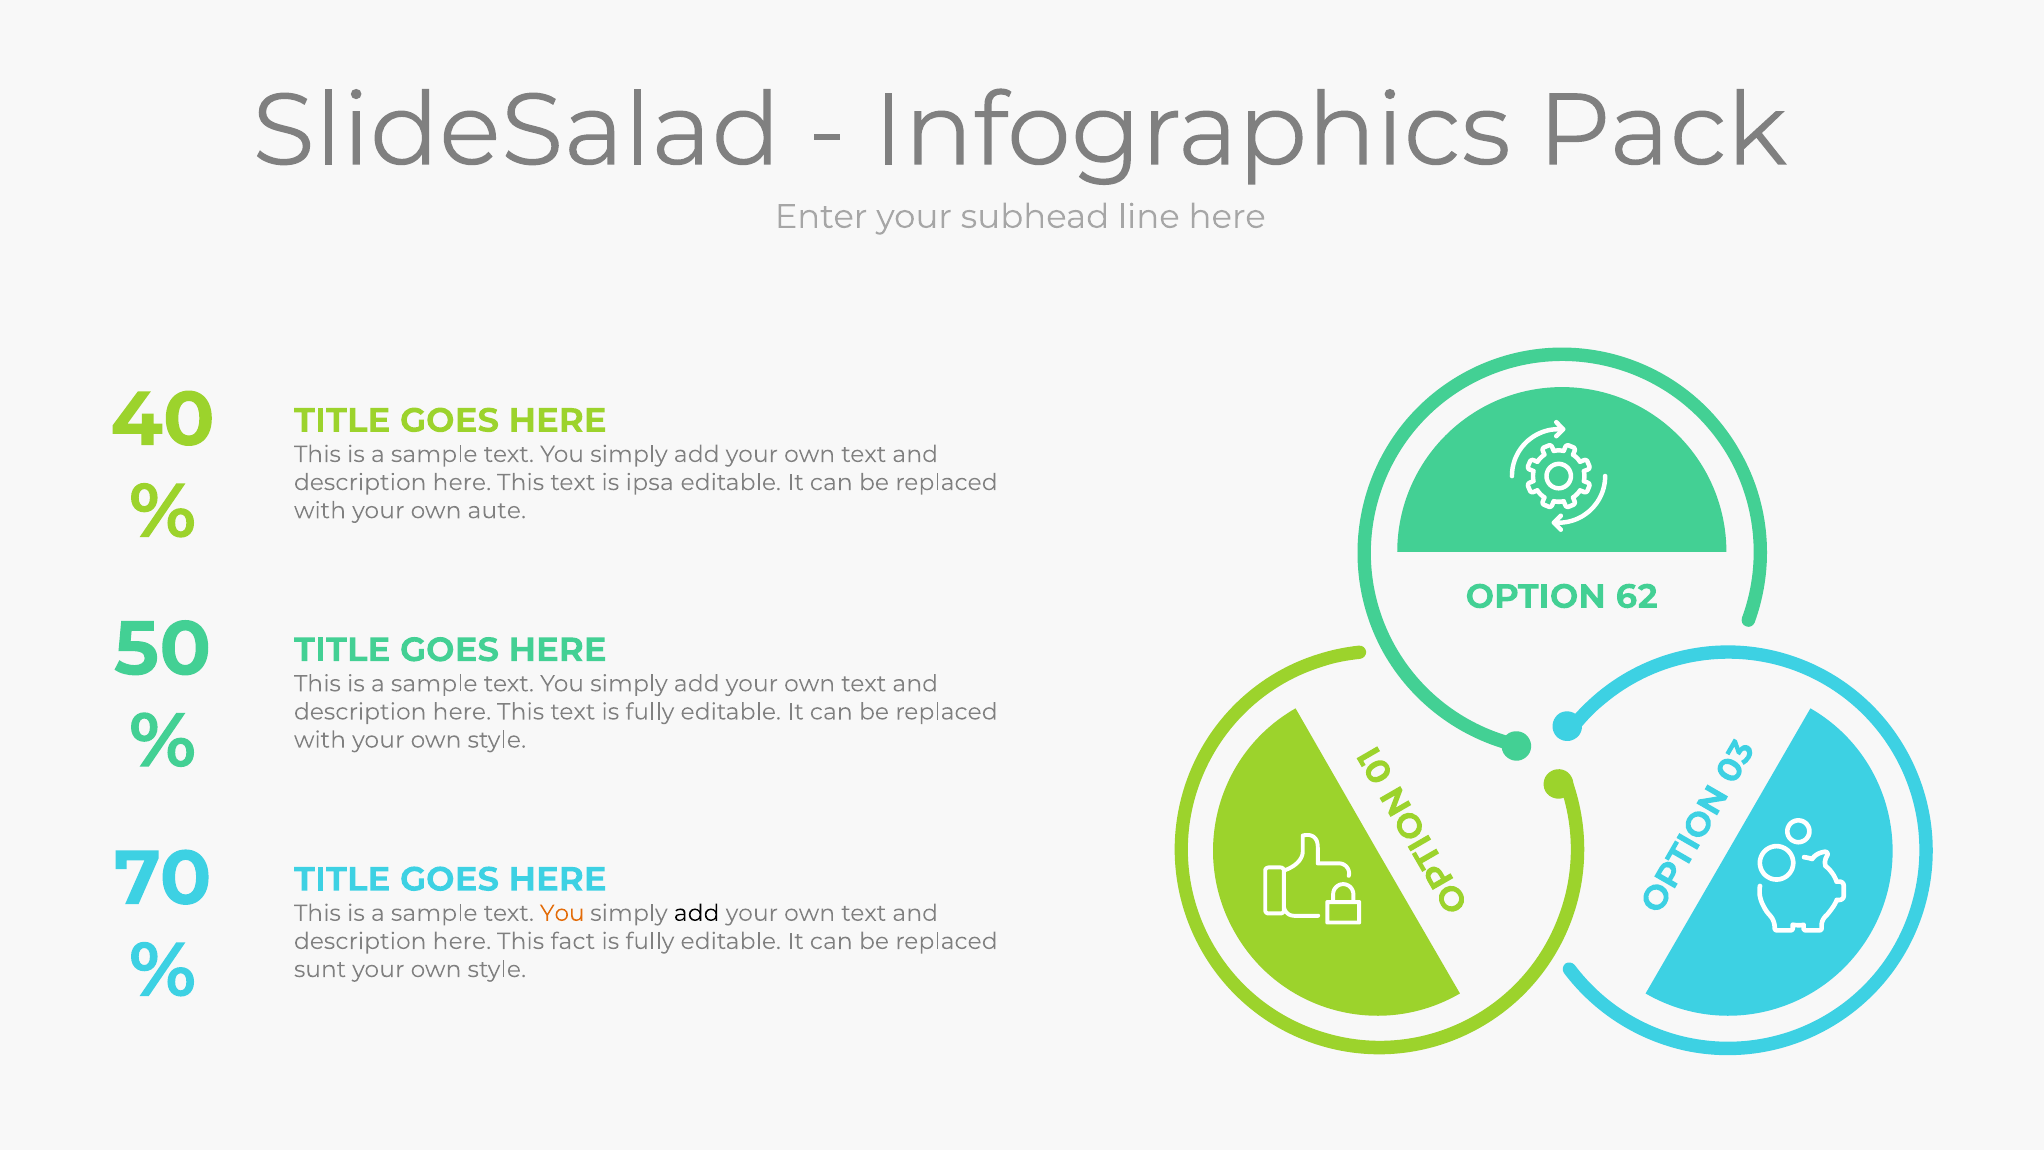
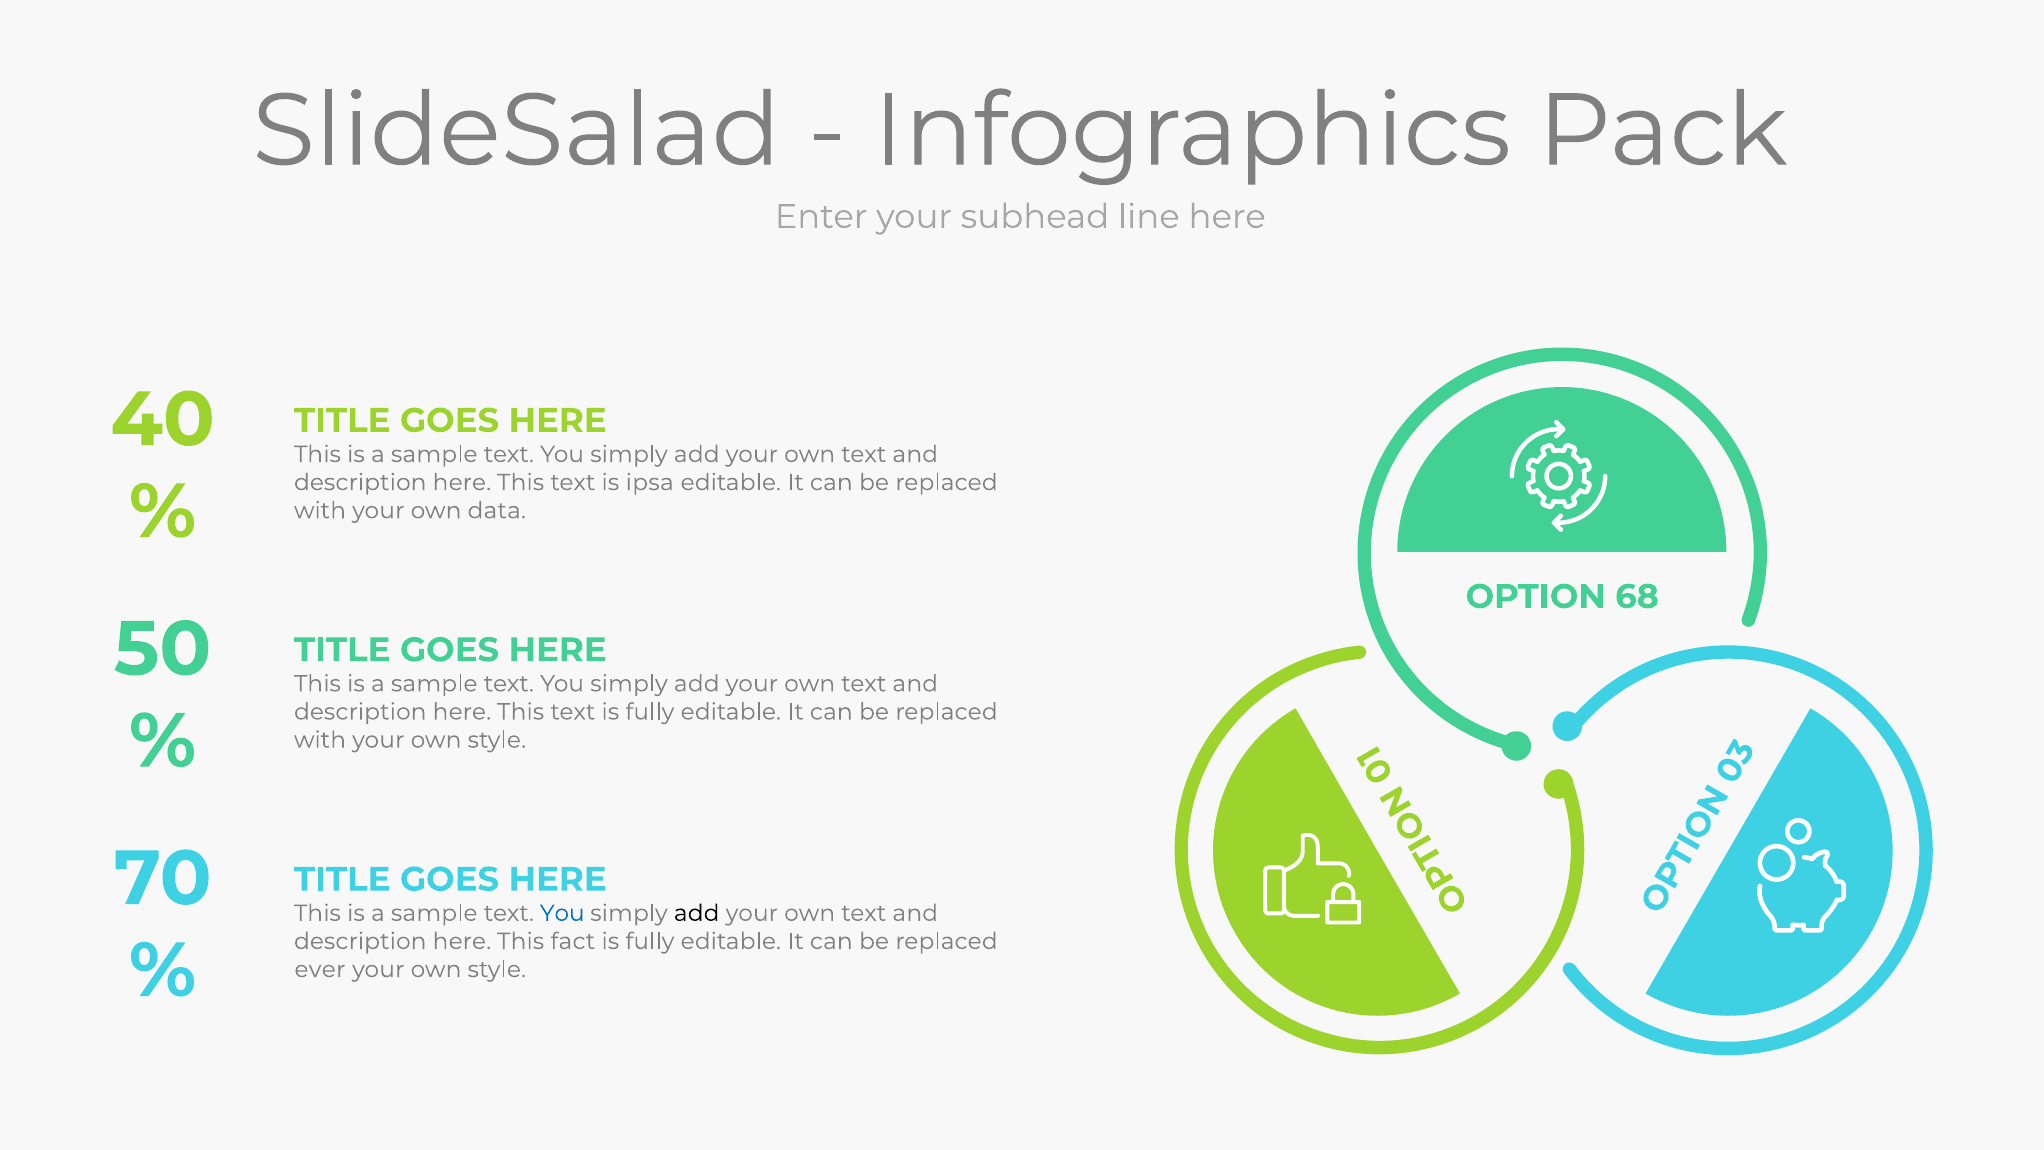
aute: aute -> data (497, 510)
62: 62 -> 68 (1637, 597)
You colour: orange -> blue (562, 913)
sunt: sunt -> ever (320, 969)
